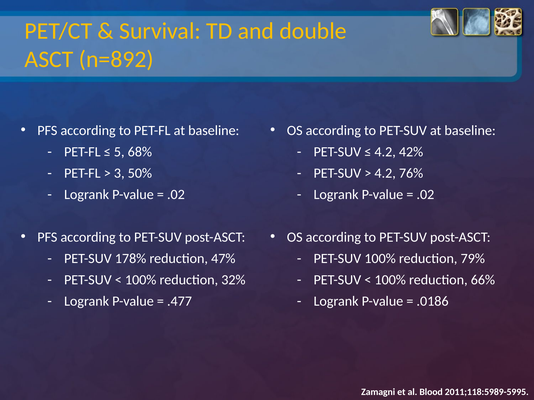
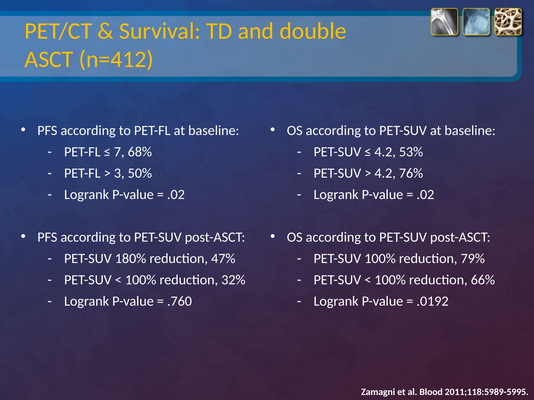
n=892: n=892 -> n=412 (116, 59)
5: 5 -> 7 (119, 152)
42%: 42% -> 53% (411, 152)
178%: 178% -> 180% (131, 259)
.477: .477 -> .760 (179, 301)
.0186: .0186 -> .0192 (433, 301)
